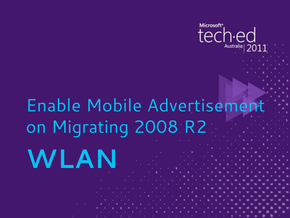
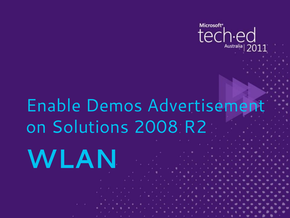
Mobile: Mobile -> Demos (114, 105)
Migrating: Migrating -> Solutions (90, 127)
